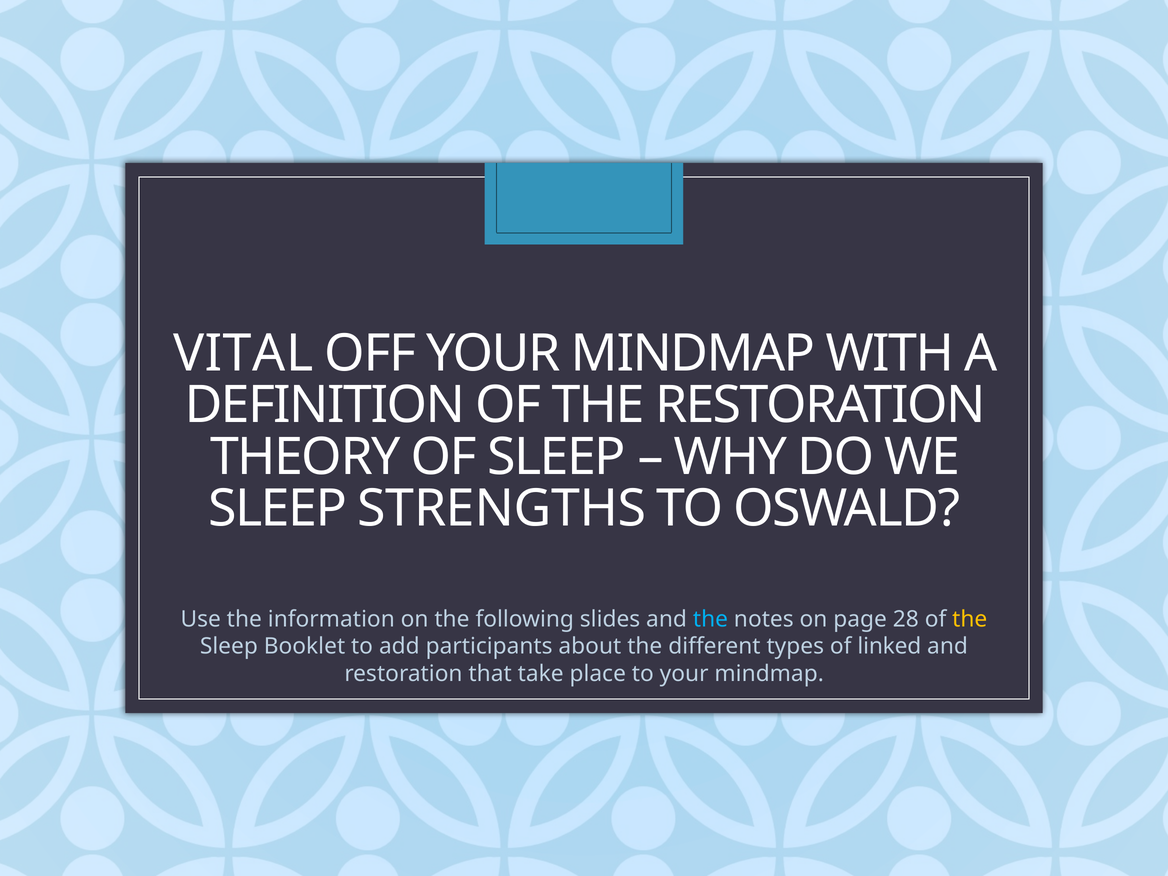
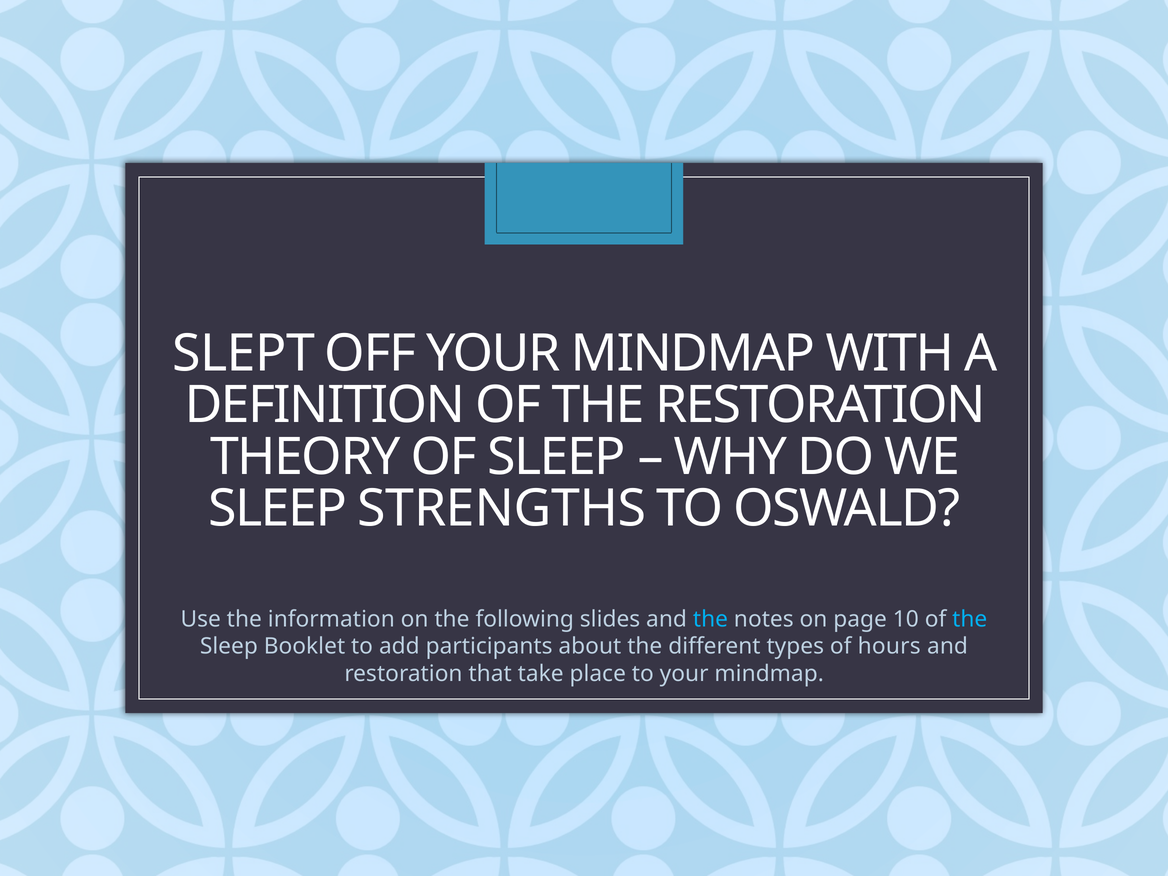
VITAL: VITAL -> SLEPT (244, 354)
28: 28 -> 10 (906, 619)
the colour: yellow -> light blue (970, 619)
linked: linked -> hours (889, 646)
